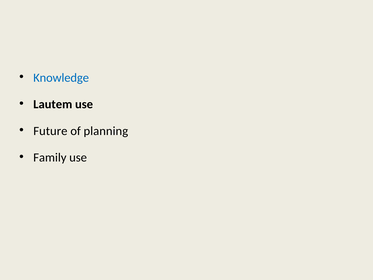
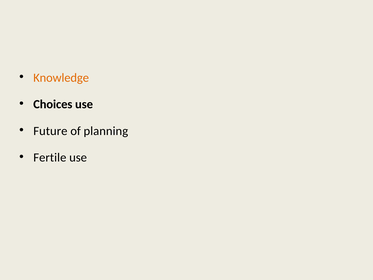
Knowledge colour: blue -> orange (61, 78)
Lautem: Lautem -> Choices (53, 104)
Family: Family -> Fertile (50, 157)
